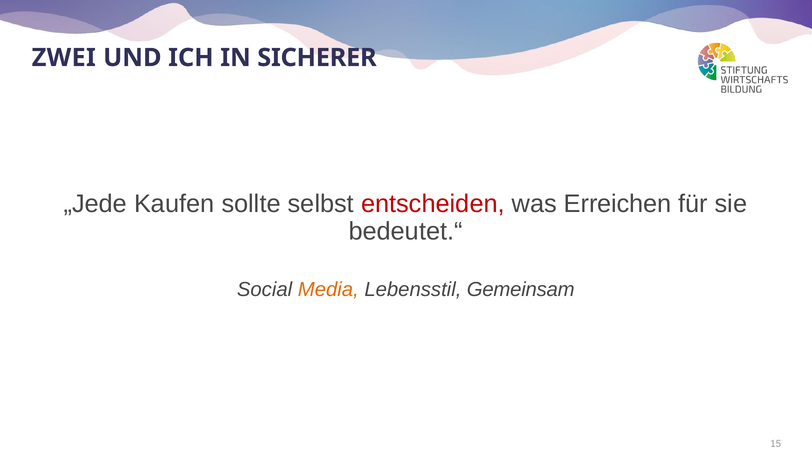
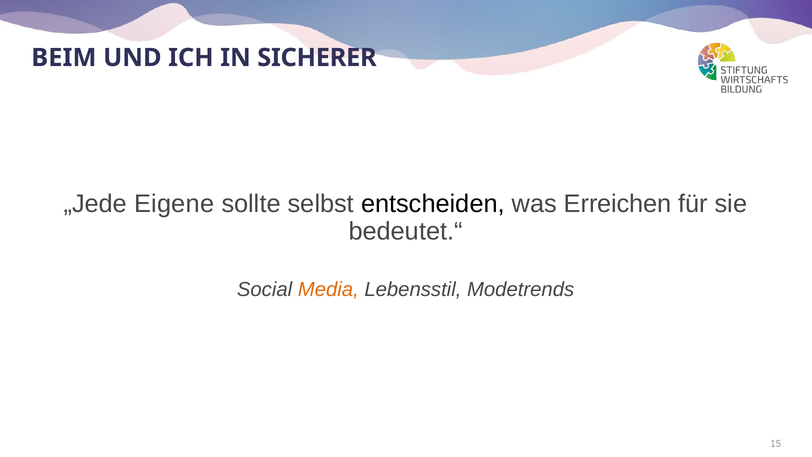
ZWEI: ZWEI -> BEIM (64, 58)
Kaufen: Kaufen -> Eigene (174, 204)
entscheiden colour: red -> black (433, 204)
Gemeinsam: Gemeinsam -> Modetrends (521, 289)
